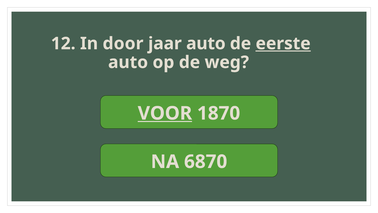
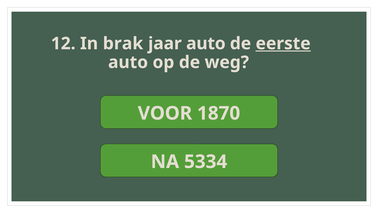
door: door -> brak (123, 43)
VOOR underline: present -> none (165, 113)
6870: 6870 -> 5334 (206, 161)
